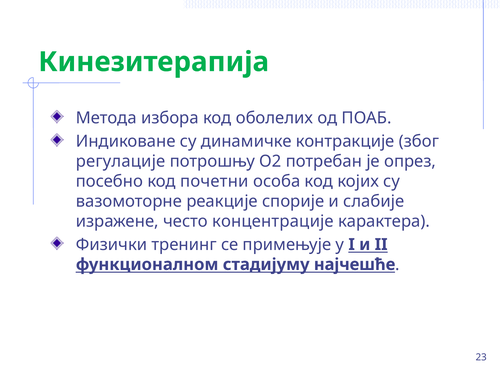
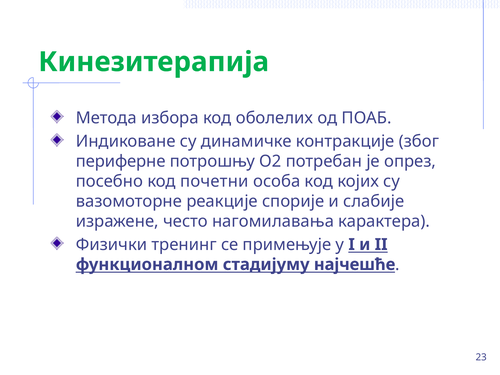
регулације: регулације -> периферне (121, 161)
концентрације: концентрације -> нагомилавања (273, 221)
